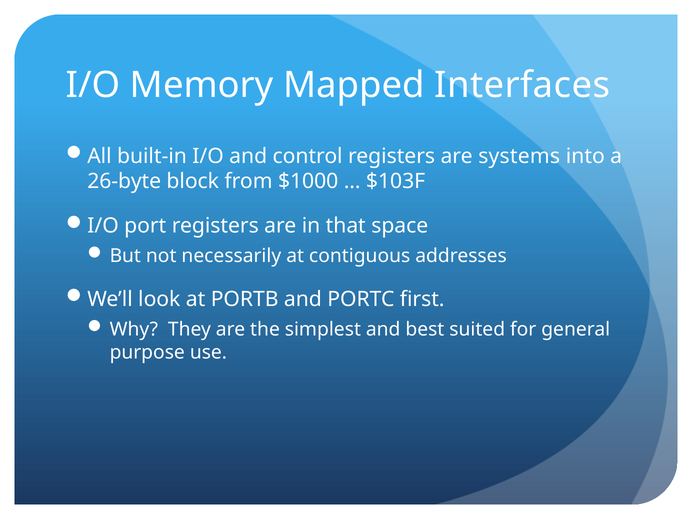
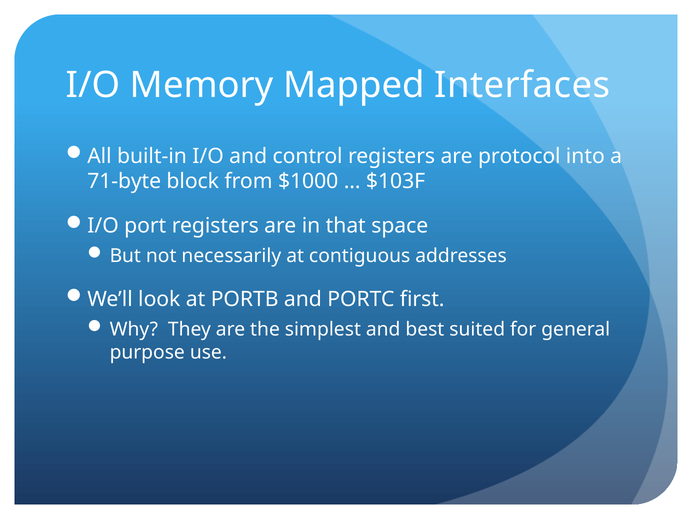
systems: systems -> protocol (519, 156)
26-byte: 26-byte -> 71-byte (124, 181)
